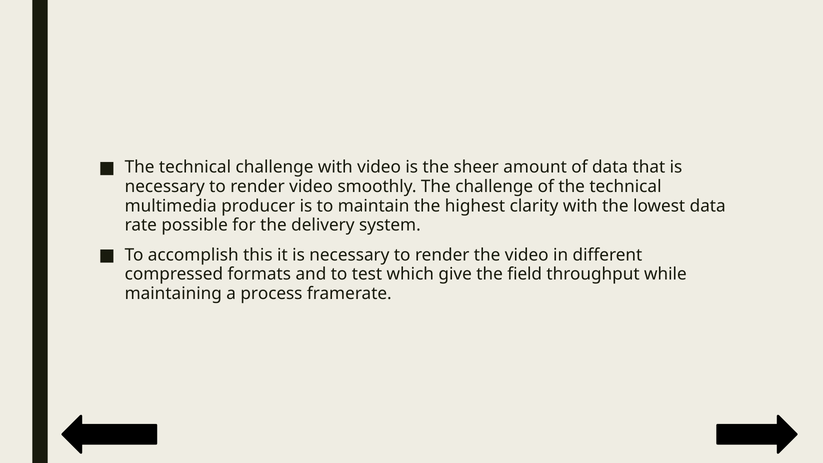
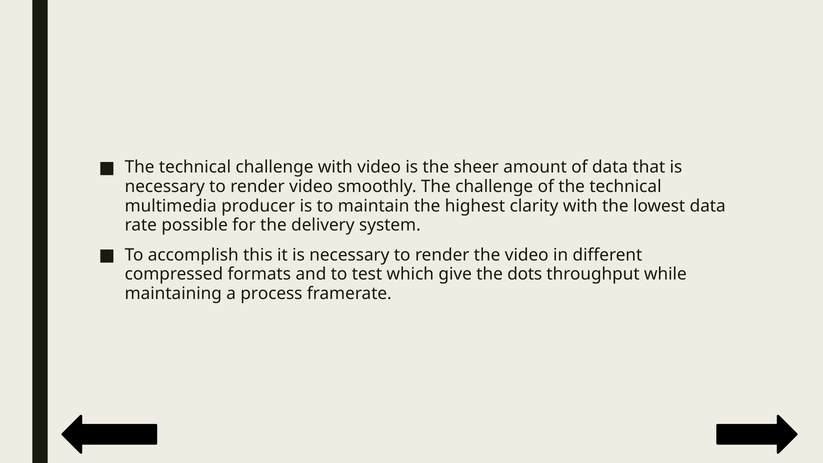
field: field -> dots (525, 274)
